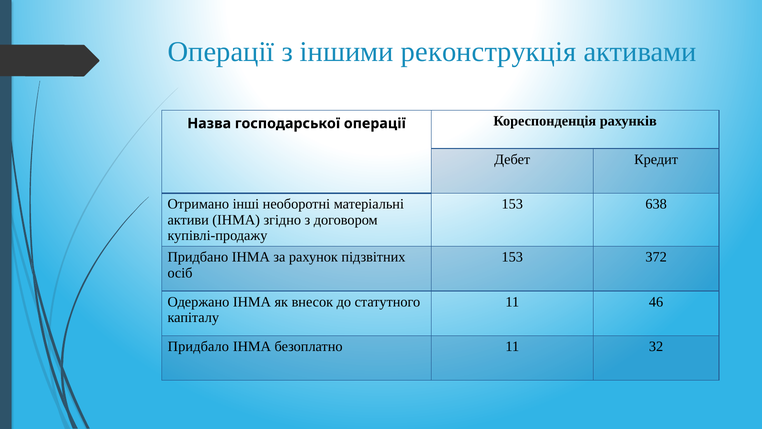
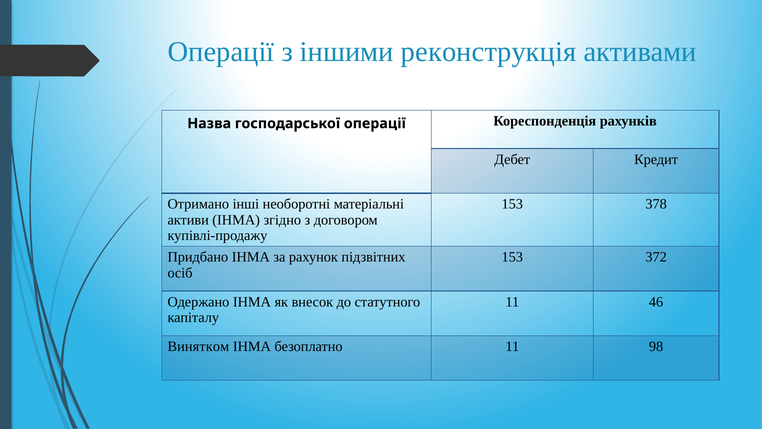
638: 638 -> 378 (656, 204)
Придбало: Придбало -> Винятком (198, 346)
32: 32 -> 98 (656, 346)
